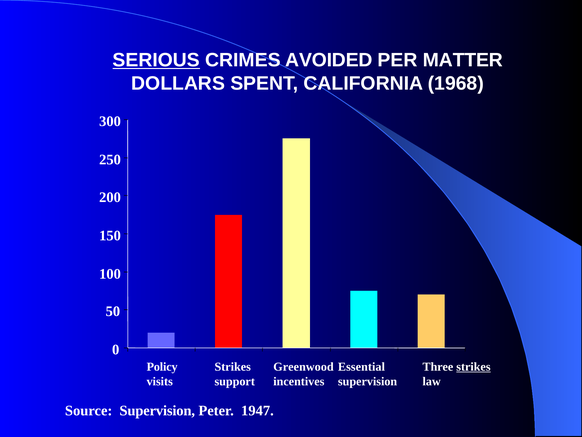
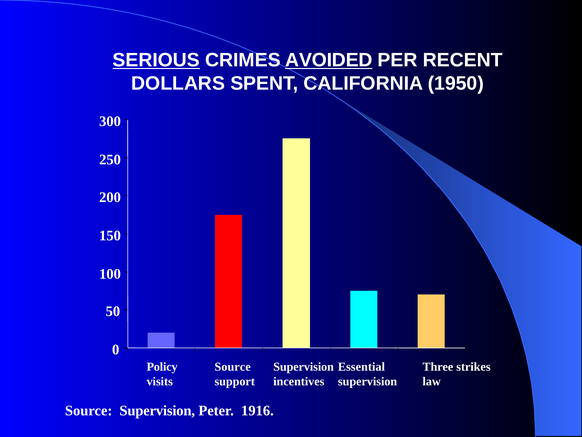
AVOIDED underline: none -> present (329, 60)
MATTER: MATTER -> RECENT (463, 60)
1968: 1968 -> 1950 (456, 83)
Strikes: Strikes -> Source (233, 366)
Greenwood: Greenwood -> Supervision (304, 366)
strikes underline: present -> none (473, 366)
1947: 1947 -> 1916 (257, 410)
